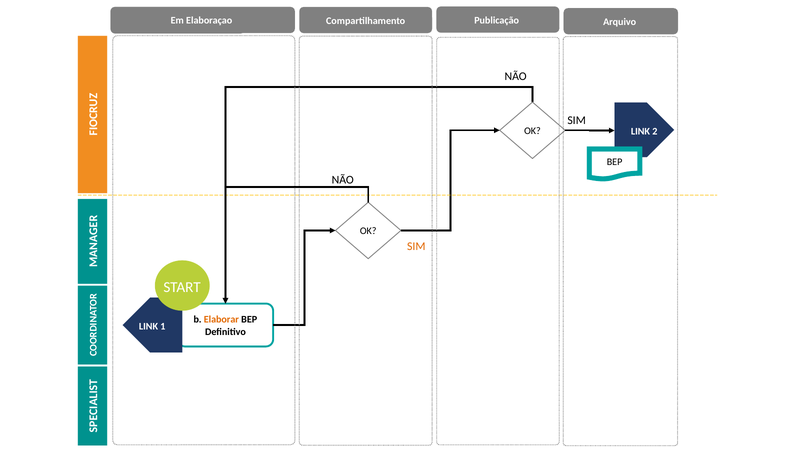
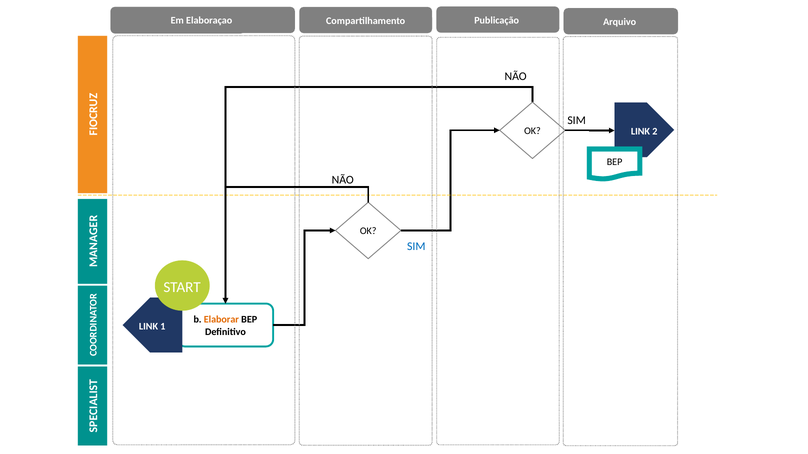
SIM colour: orange -> blue (416, 246)
